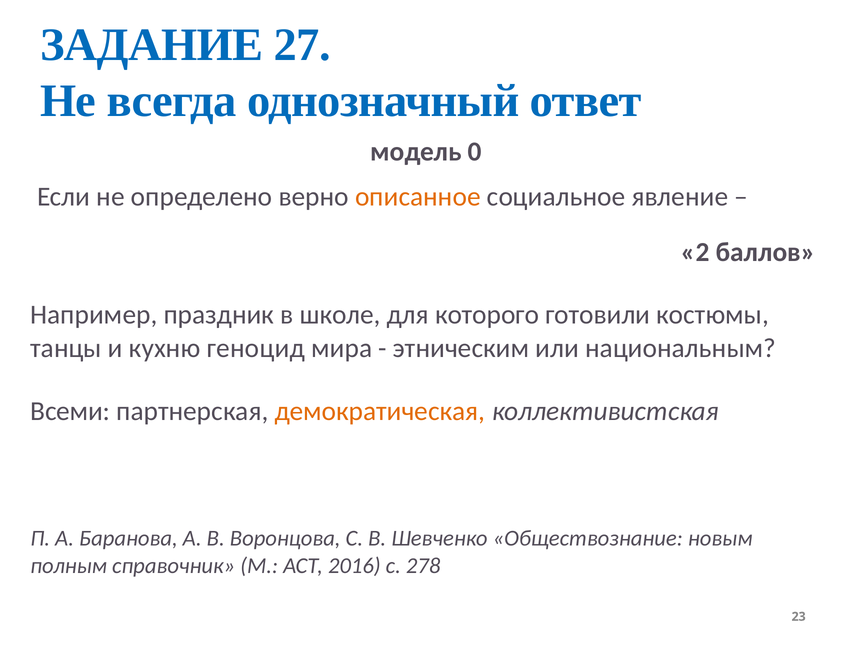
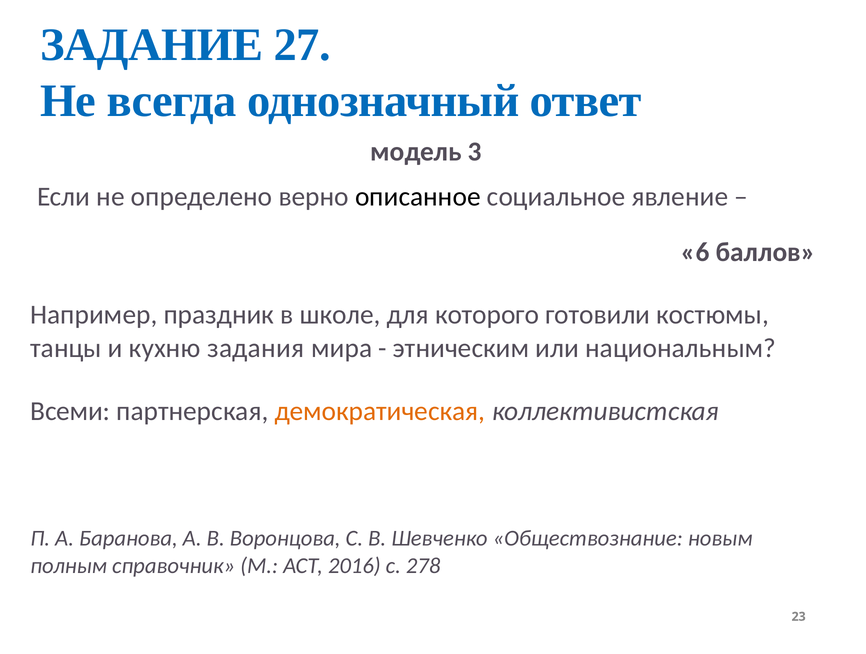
0: 0 -> 3 (475, 152)
описанное colour: orange -> black (418, 197)
2: 2 -> 6 (695, 252)
геноцид: геноцид -> задания (256, 348)
